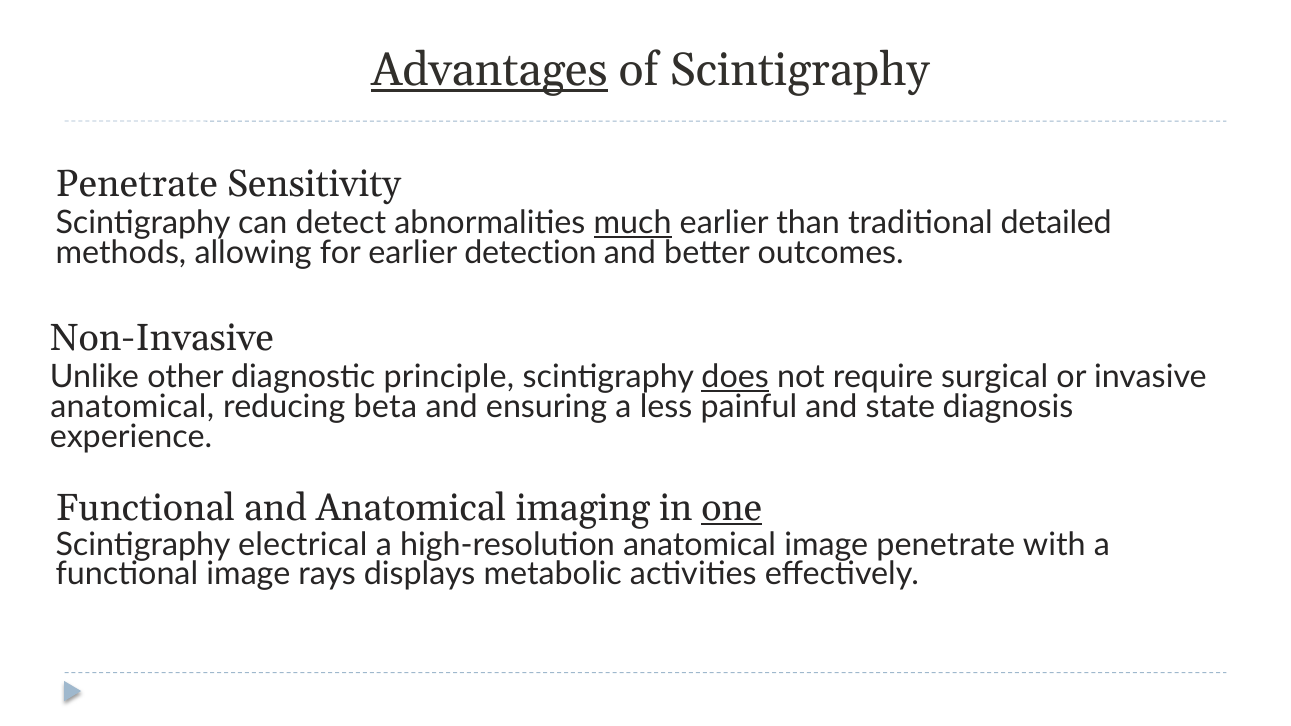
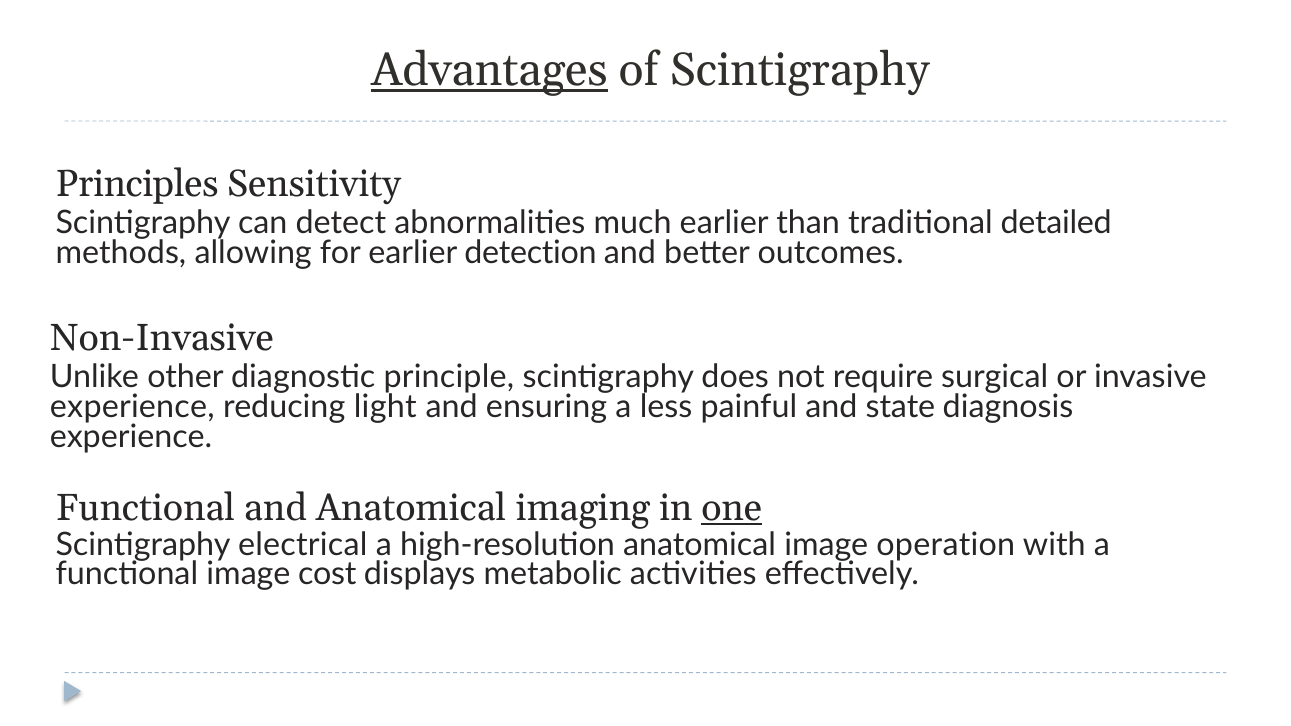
Penetrate: Penetrate -> Principles (137, 184)
much underline: present -> none (633, 223)
does underline: present -> none (735, 377)
anatomical: anatomical -> experience (132, 407)
beta: beta -> light (385, 407)
image penetrate: penetrate -> operation (946, 545)
rays: rays -> cost (327, 574)
